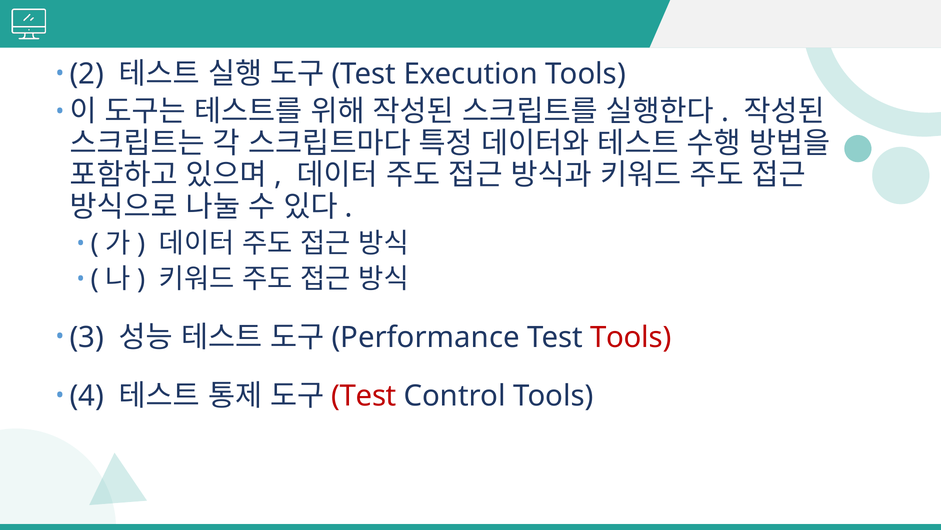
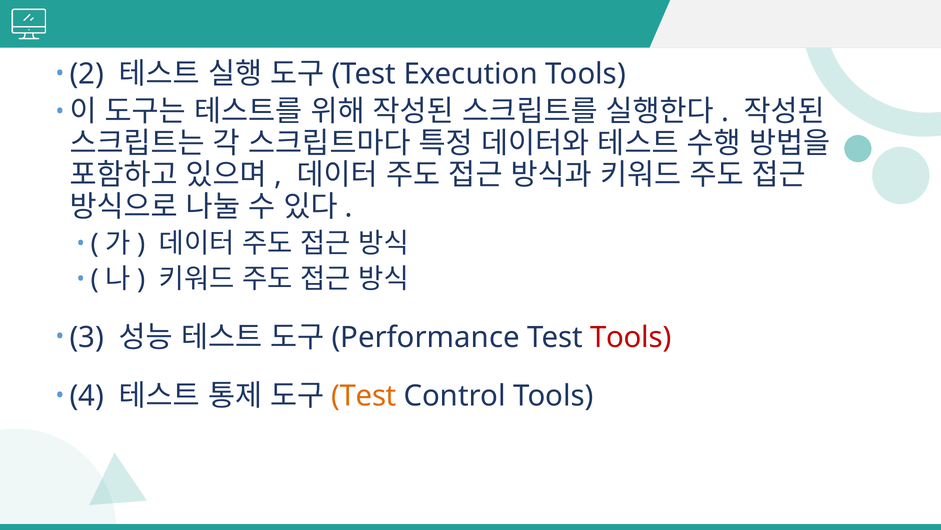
Test colour: red -> orange (364, 396)
